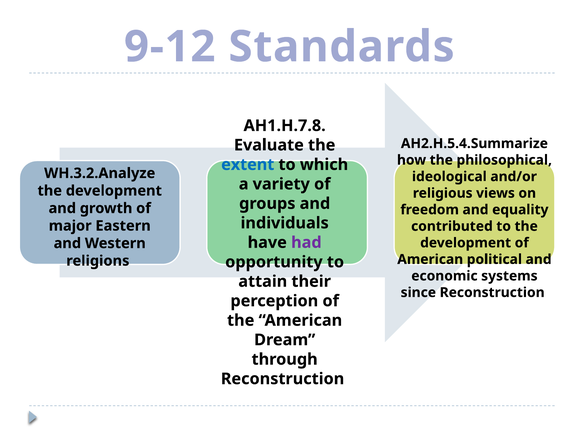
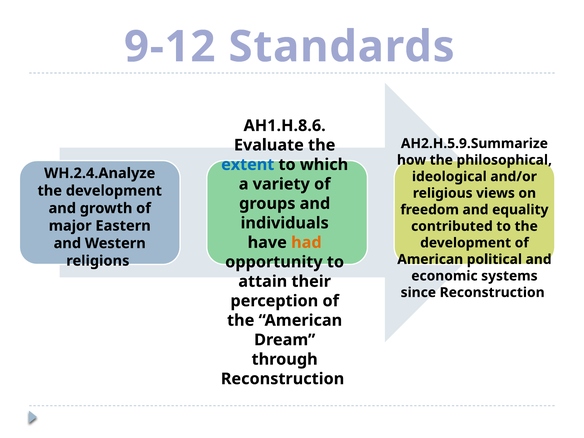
AH1.H.7.8: AH1.H.7.8 -> AH1.H.8.6 (285, 126)
AH2.H.5.4.Summarize: AH2.H.5.4.Summarize -> AH2.H.5.9.Summarize (474, 143)
WH.3.2.Analyze: WH.3.2.Analyze -> WH.2.4.Analyze (100, 173)
had colour: purple -> orange (306, 242)
